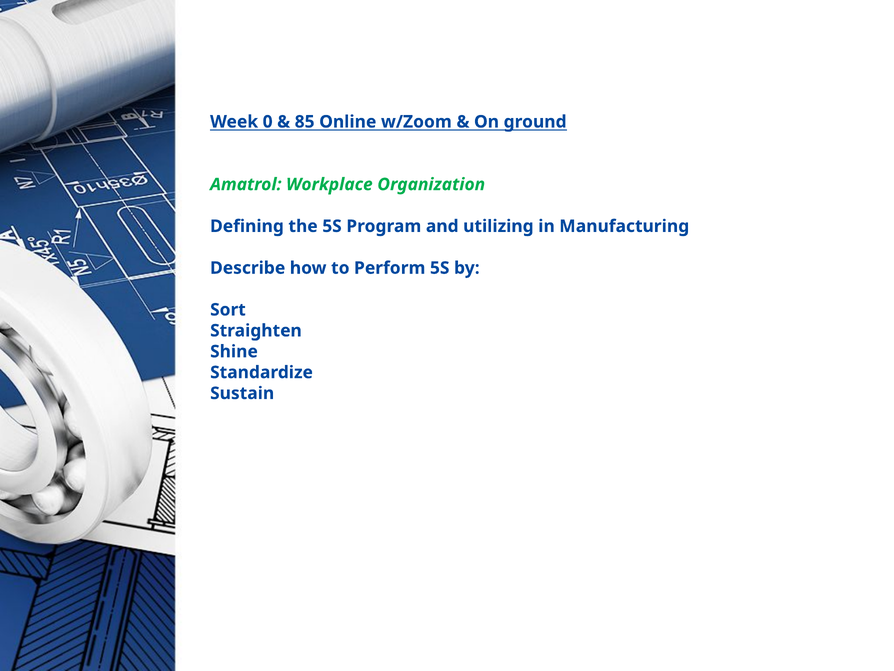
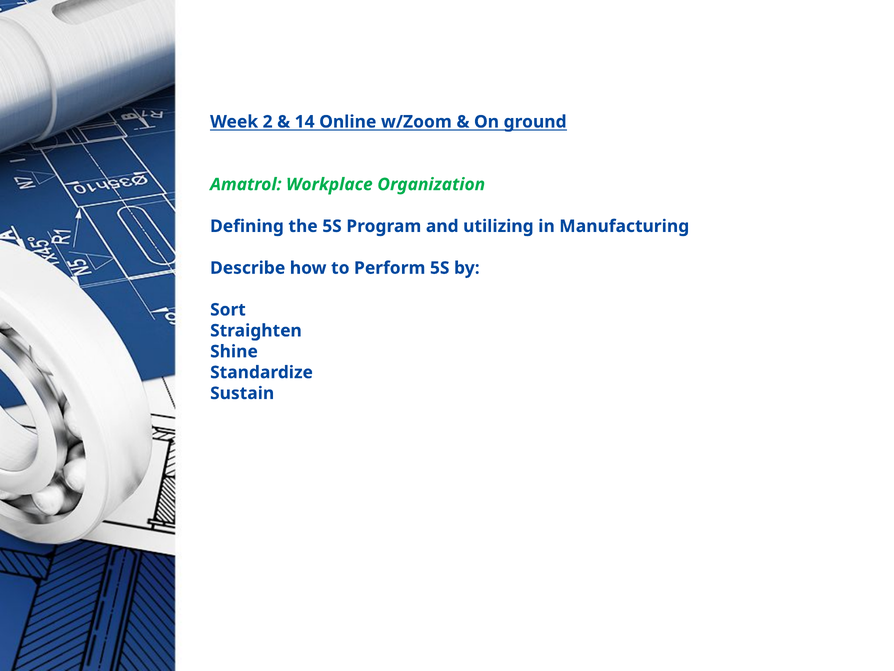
0: 0 -> 2 (268, 122)
85: 85 -> 14 (305, 122)
